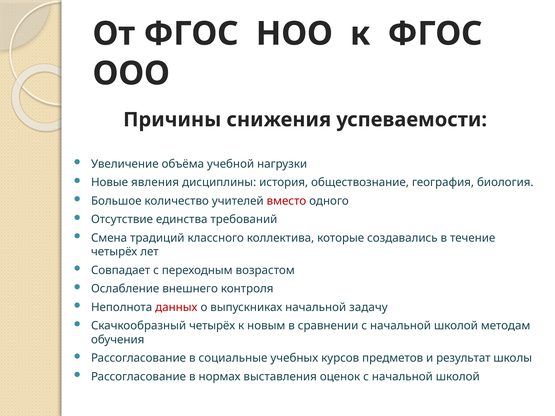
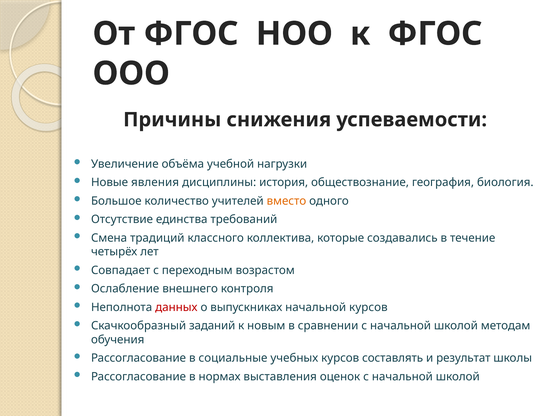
вместо colour: red -> orange (286, 201)
начальной задачу: задачу -> курсов (368, 307)
Скачкообразный четырёх: четырёх -> заданий (212, 326)
предметов: предметов -> составлять (393, 358)
